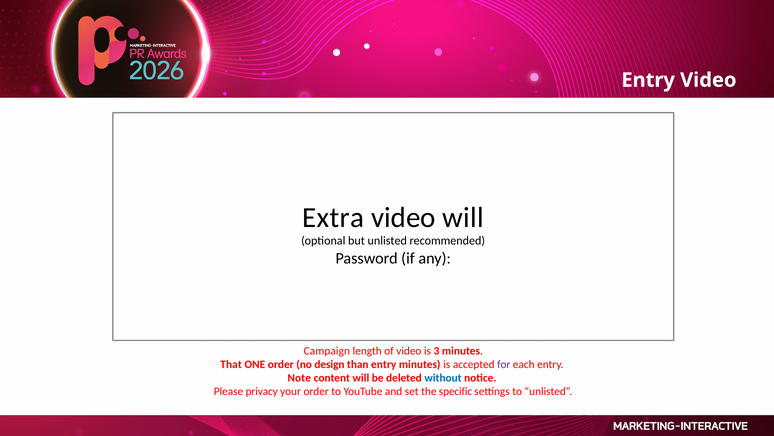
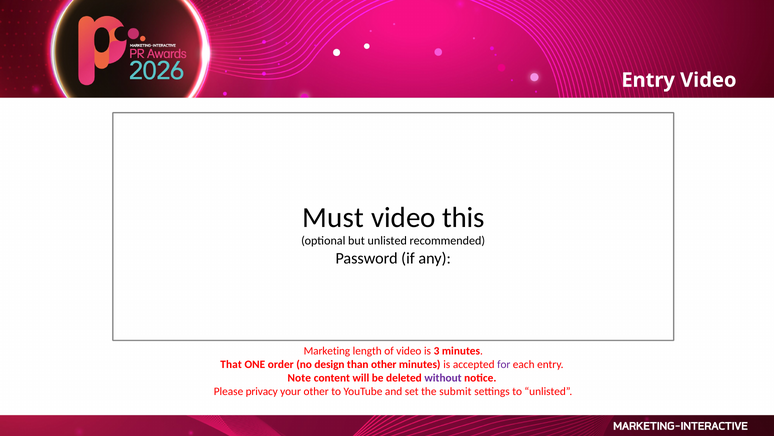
Extra: Extra -> Must (333, 217)
video will: will -> this (463, 217)
Campaign: Campaign -> Marketing (327, 350)
than entry: entry -> other (384, 364)
without colour: blue -> purple (443, 377)
your order: order -> other (316, 391)
specific: specific -> submit (455, 391)
